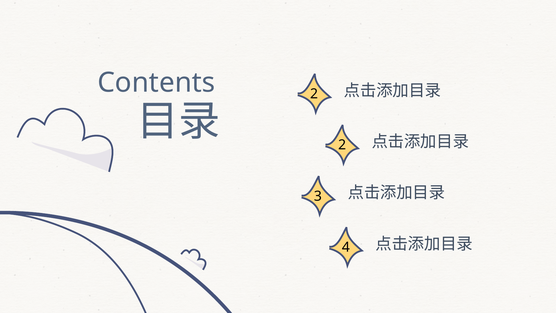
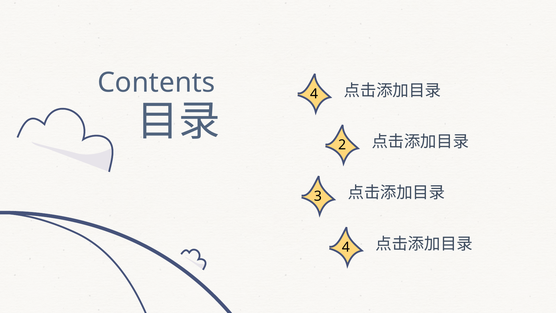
Contents 2: 2 -> 4 (314, 94)
